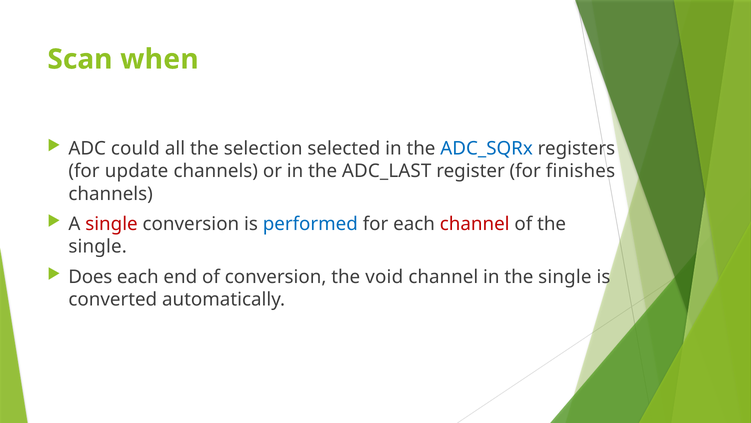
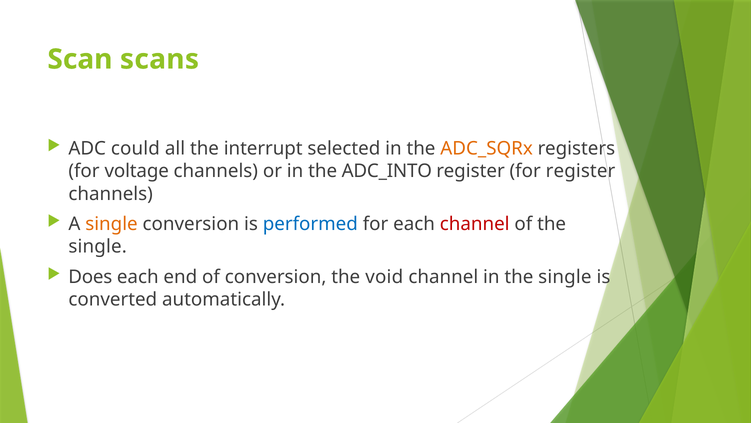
when: when -> scans (159, 59)
selection: selection -> interrupt (263, 148)
ADC_SQRx colour: blue -> orange (487, 148)
update: update -> voltage (137, 171)
ADC_LAST: ADC_LAST -> ADC_INTO (387, 171)
for finishes: finishes -> register (581, 171)
single colour: red -> orange (111, 224)
